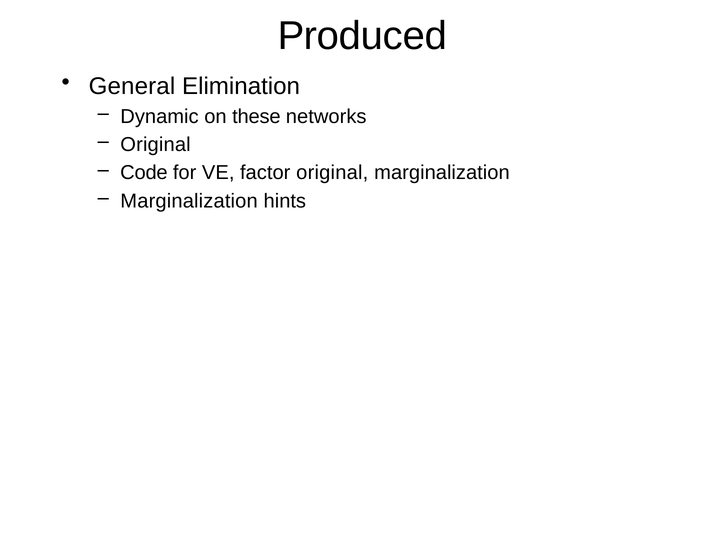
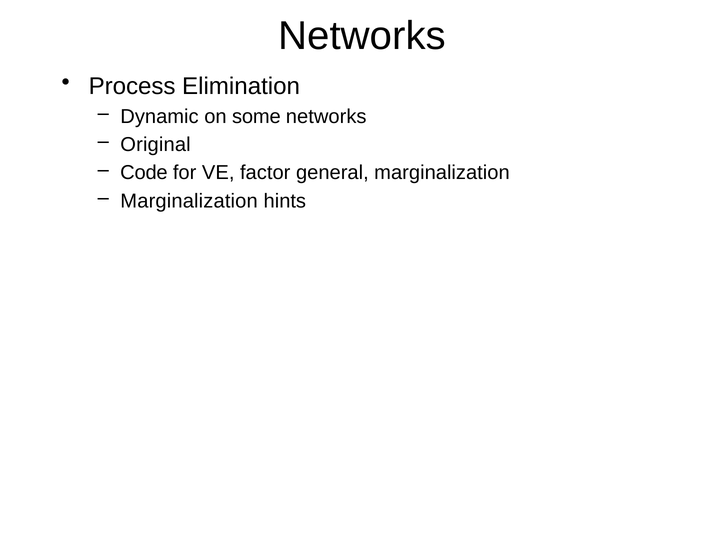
Produced: Produced -> Networks (362, 36)
General: General -> Process (132, 86)
these: these -> some (256, 116)
factor original: original -> general (332, 173)
